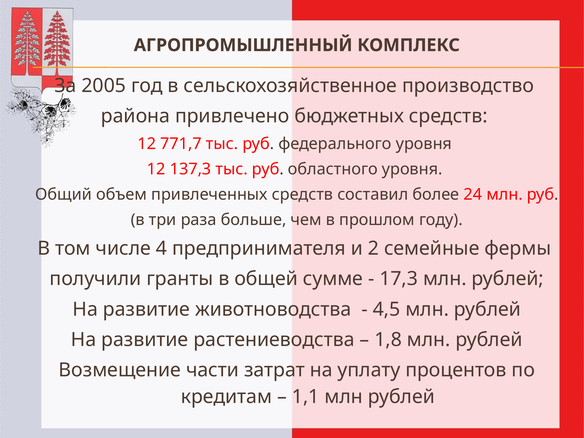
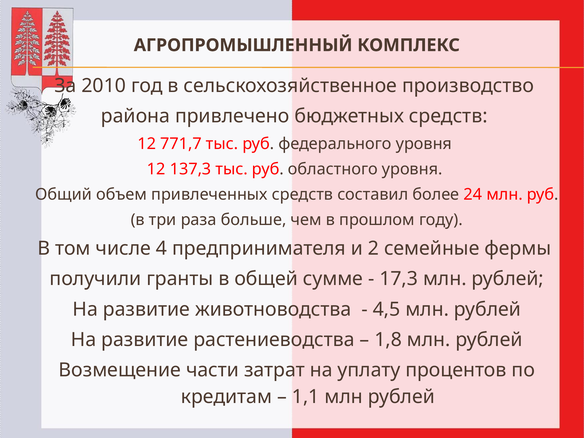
2005: 2005 -> 2010 (104, 86)
